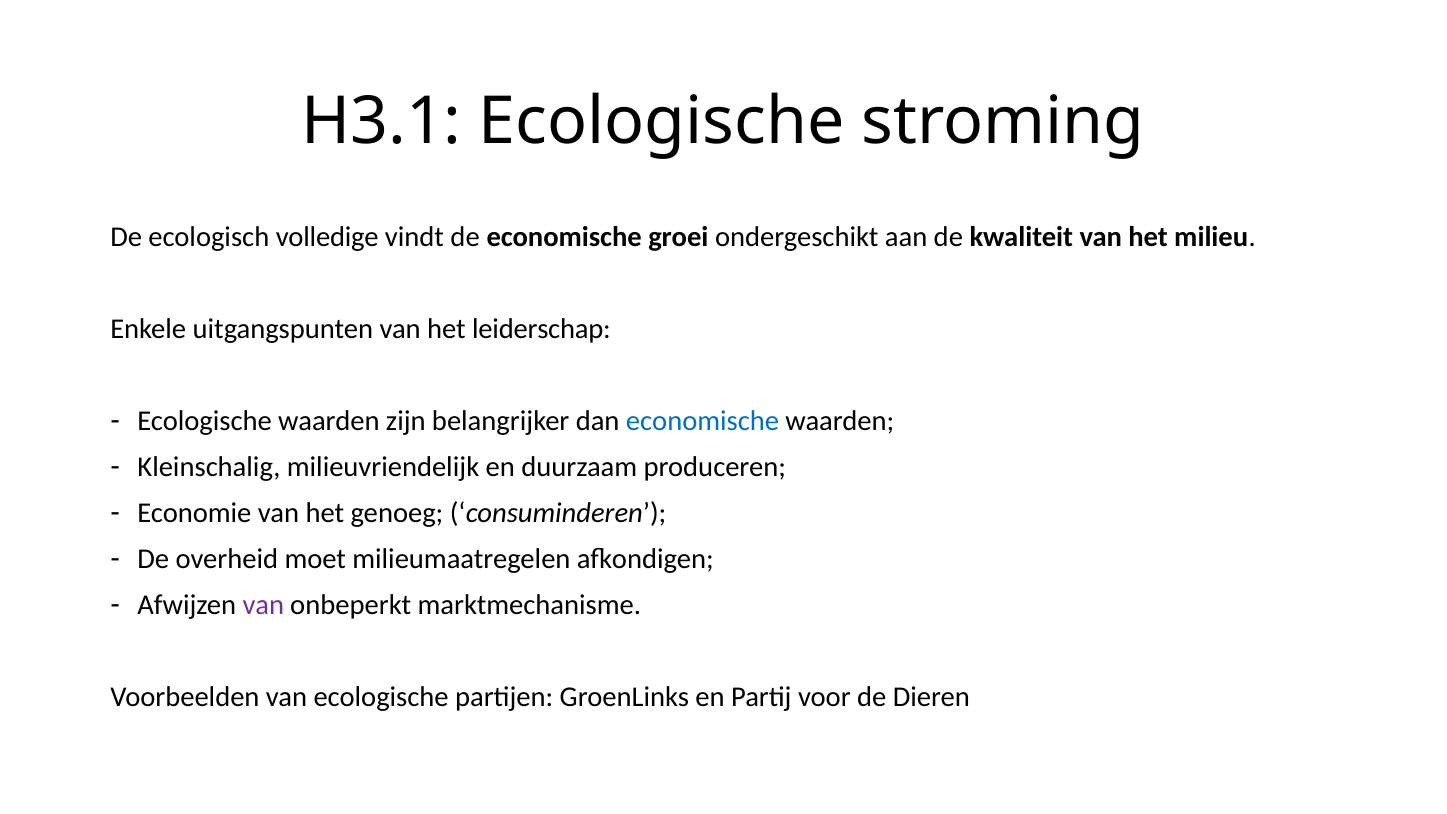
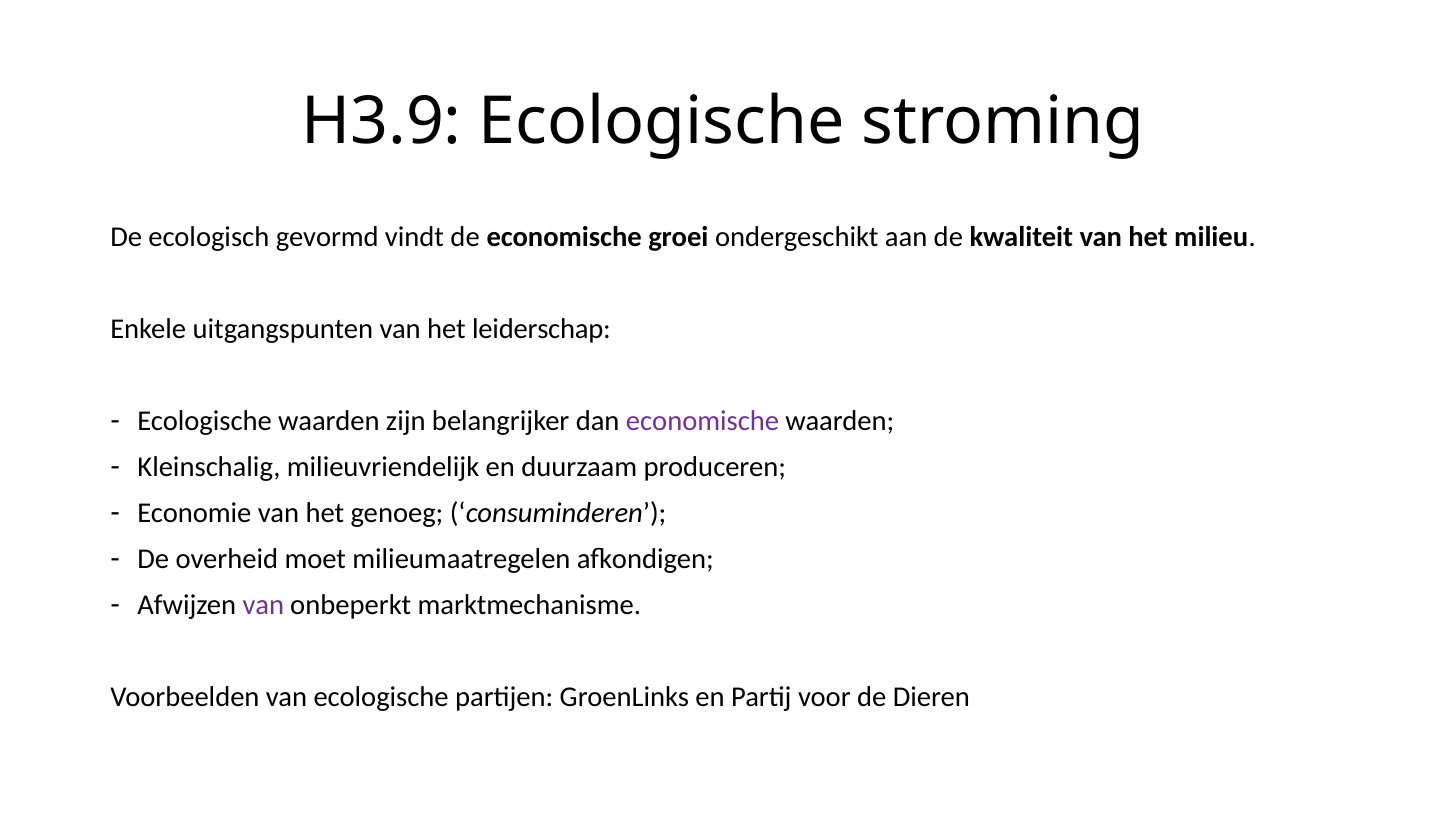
H3.1: H3.1 -> H3.9 (381, 122)
volledige: volledige -> gevormd (327, 237)
economische colour: blue -> purple (703, 421)
